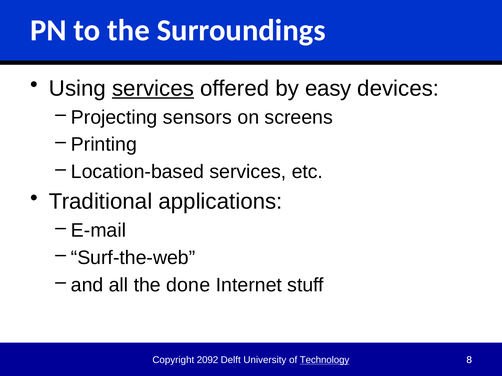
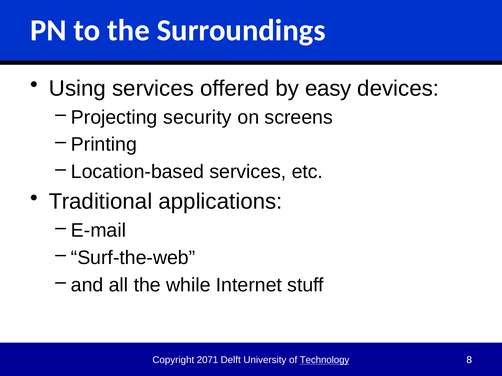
services underline: present -> none (153, 89)
sensors: sensors -> security (197, 117)
done: done -> while (188, 285)
2092: 2092 -> 2071 (207, 360)
